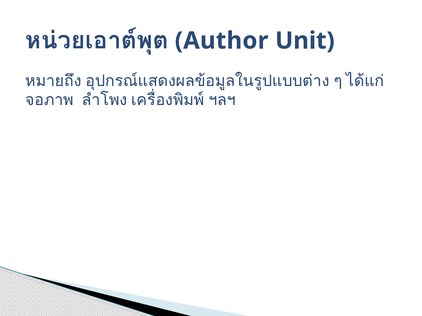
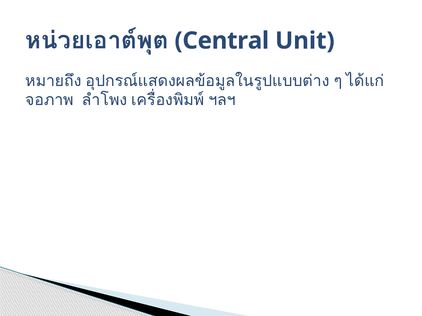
Author: Author -> Central (222, 41)
